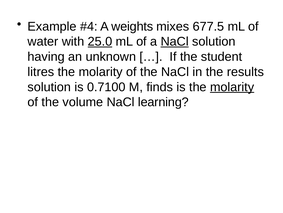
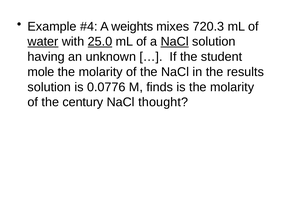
677.5: 677.5 -> 720.3 (208, 26)
water underline: none -> present (43, 41)
litres: litres -> mole (41, 72)
0.7100: 0.7100 -> 0.0776 (106, 87)
molarity underline: present -> none (232, 87)
volume: volume -> century (83, 102)
learning: learning -> thought (163, 102)
